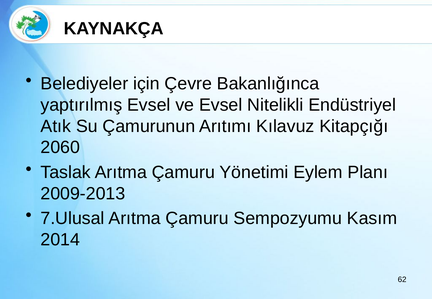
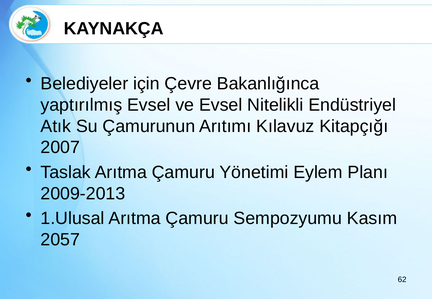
2060: 2060 -> 2007 (60, 147)
7.Ulusal: 7.Ulusal -> 1.Ulusal (73, 218)
2014: 2014 -> 2057 (60, 240)
